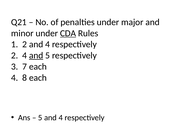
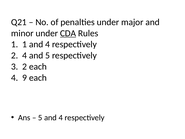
1 2: 2 -> 1 (25, 44)
and underline: present -> none (36, 55)
3 7: 7 -> 2 (25, 66)
8: 8 -> 9 (25, 78)
